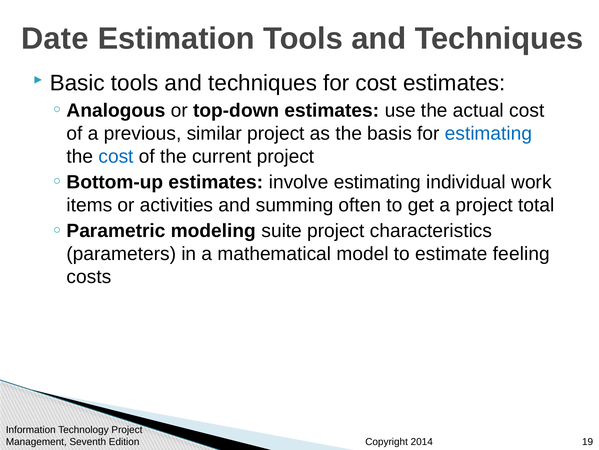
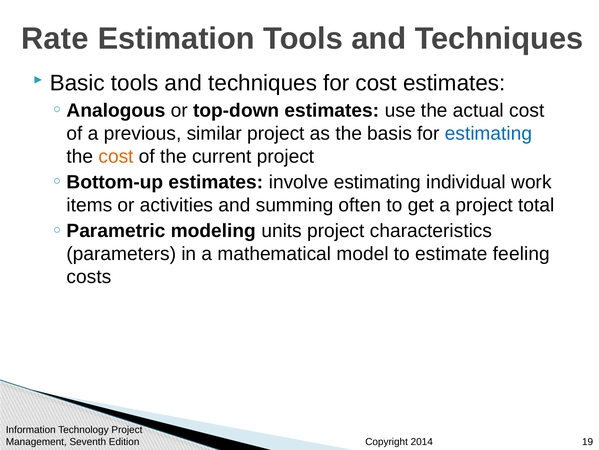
Date: Date -> Rate (55, 39)
cost colour: blue -> orange (116, 156)
suite: suite -> units (282, 231)
